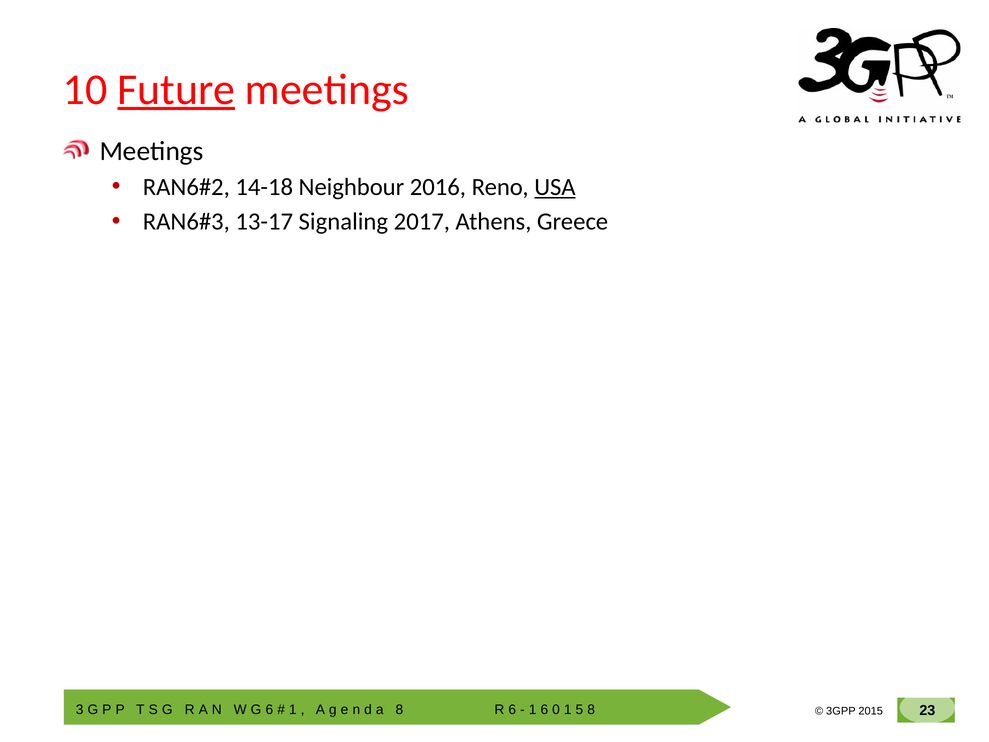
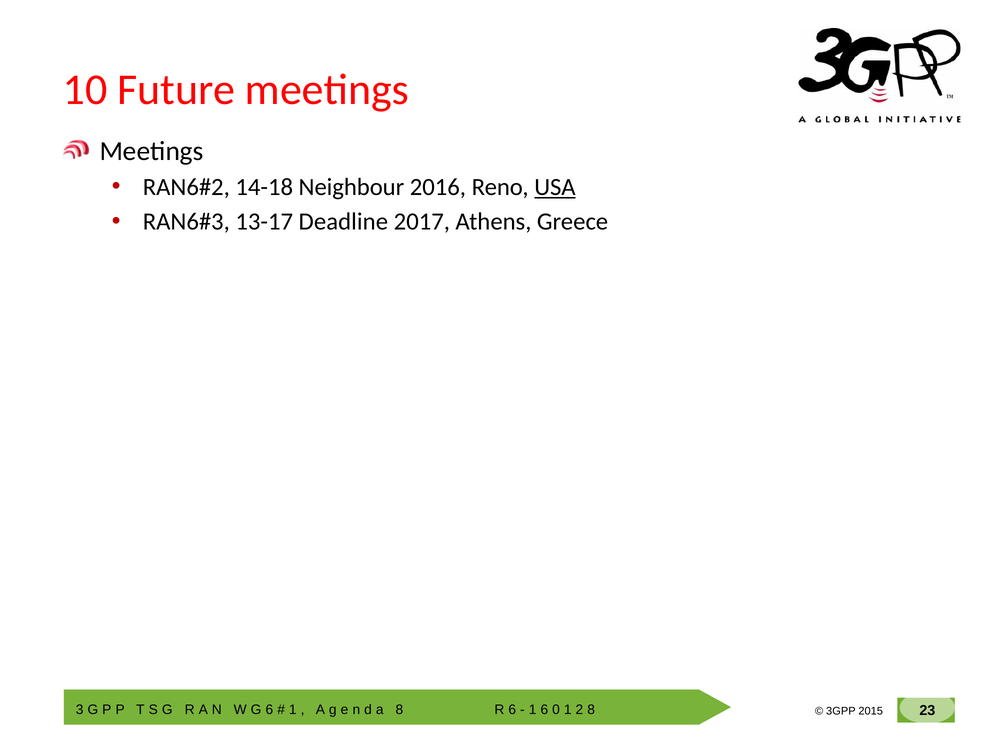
Future underline: present -> none (176, 90)
Signaling: Signaling -> Deadline (343, 222)
5: 5 -> 2 (579, 709)
